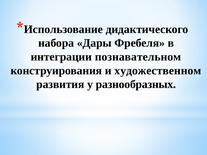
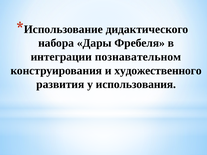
художественном: художественном -> художественного (158, 71)
разнообразных: разнообразных -> использования (136, 84)
